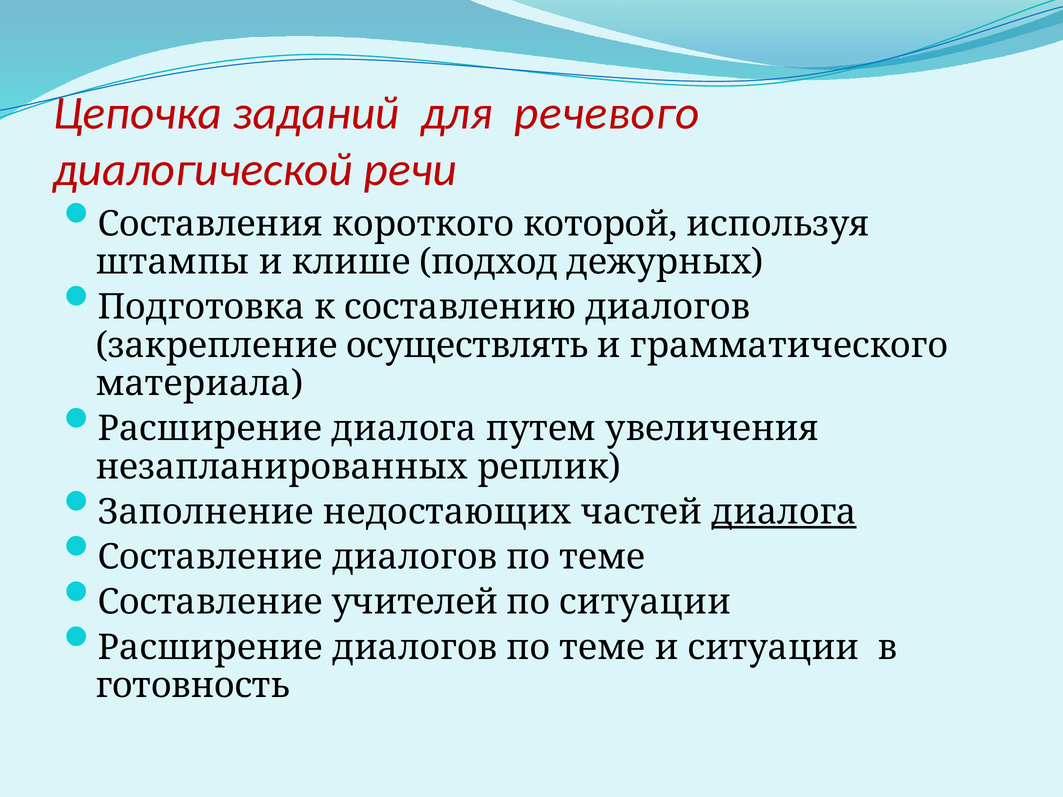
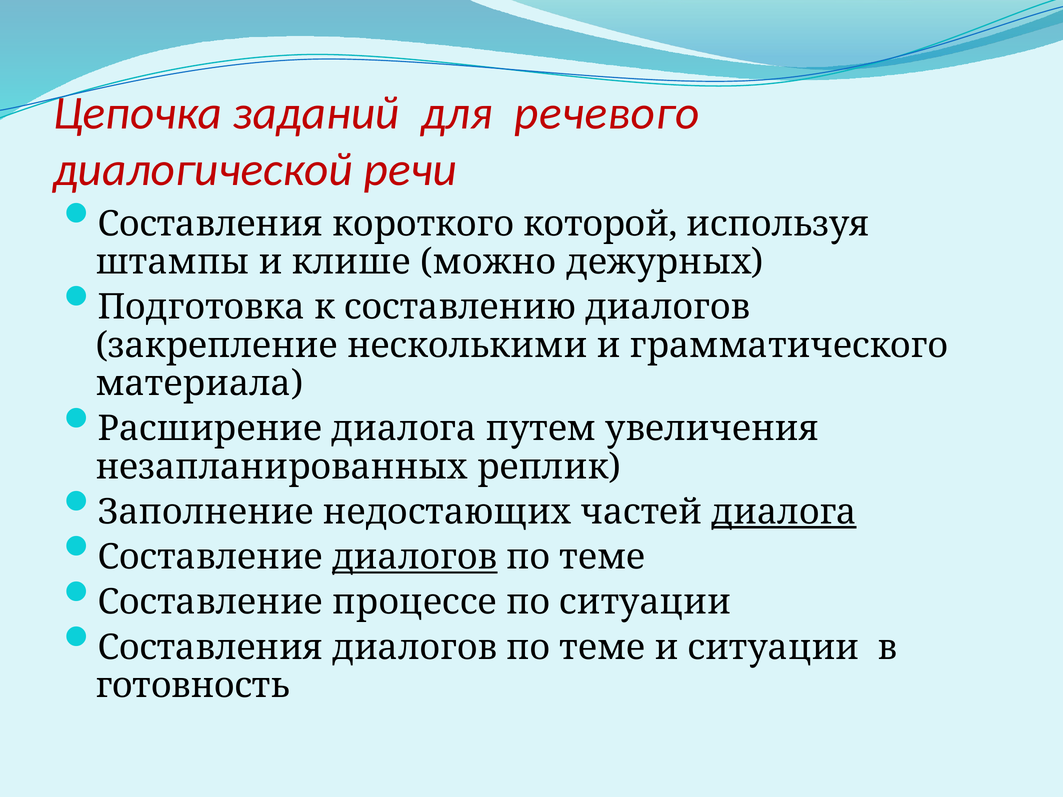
подход: подход -> можно (488, 262)
осуществлять: осуществлять -> несколькими (467, 345)
диалогов underline: none -> present (415, 557)
учителей: учителей -> процессе (415, 602)
Расширение: Расширение -> Составления (210, 648)
